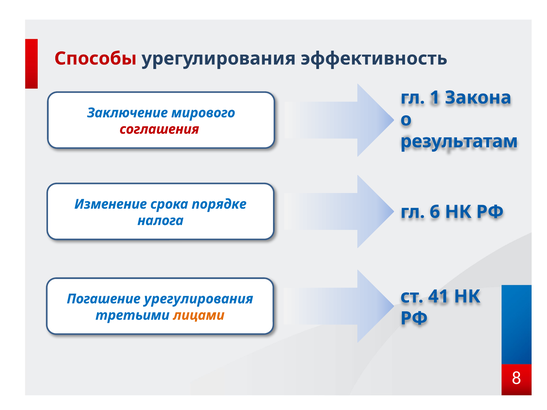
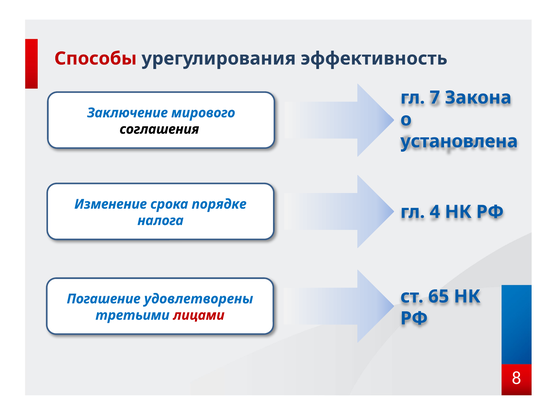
1: 1 -> 7 (435, 98)
соглашения colour: red -> black (159, 129)
результатам: результатам -> установлена (459, 141)
6: 6 -> 4 (435, 212)
41: 41 -> 65 (439, 297)
Погашение урегулирования: урегулирования -> удовлетворены (199, 299)
лицами colour: orange -> red (199, 315)
